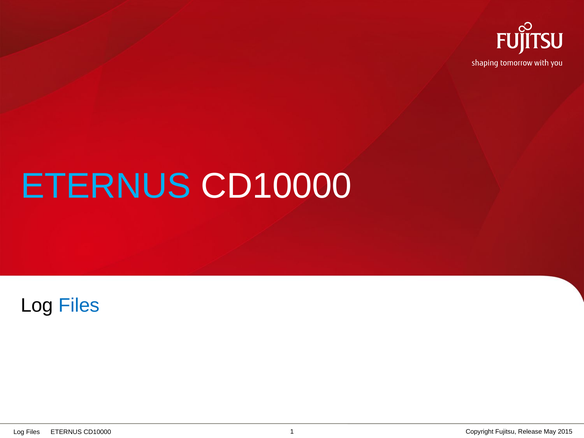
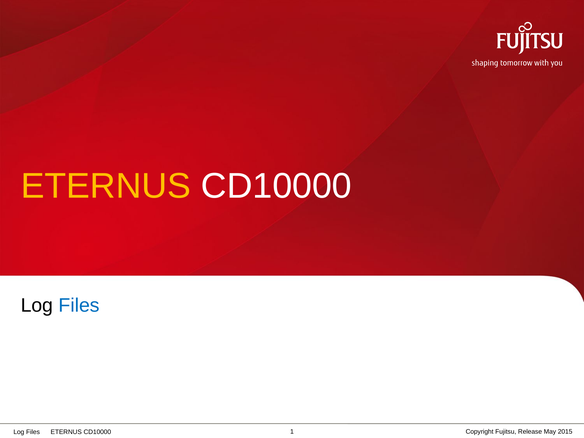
ETERNUS colour: light blue -> yellow (106, 186)
